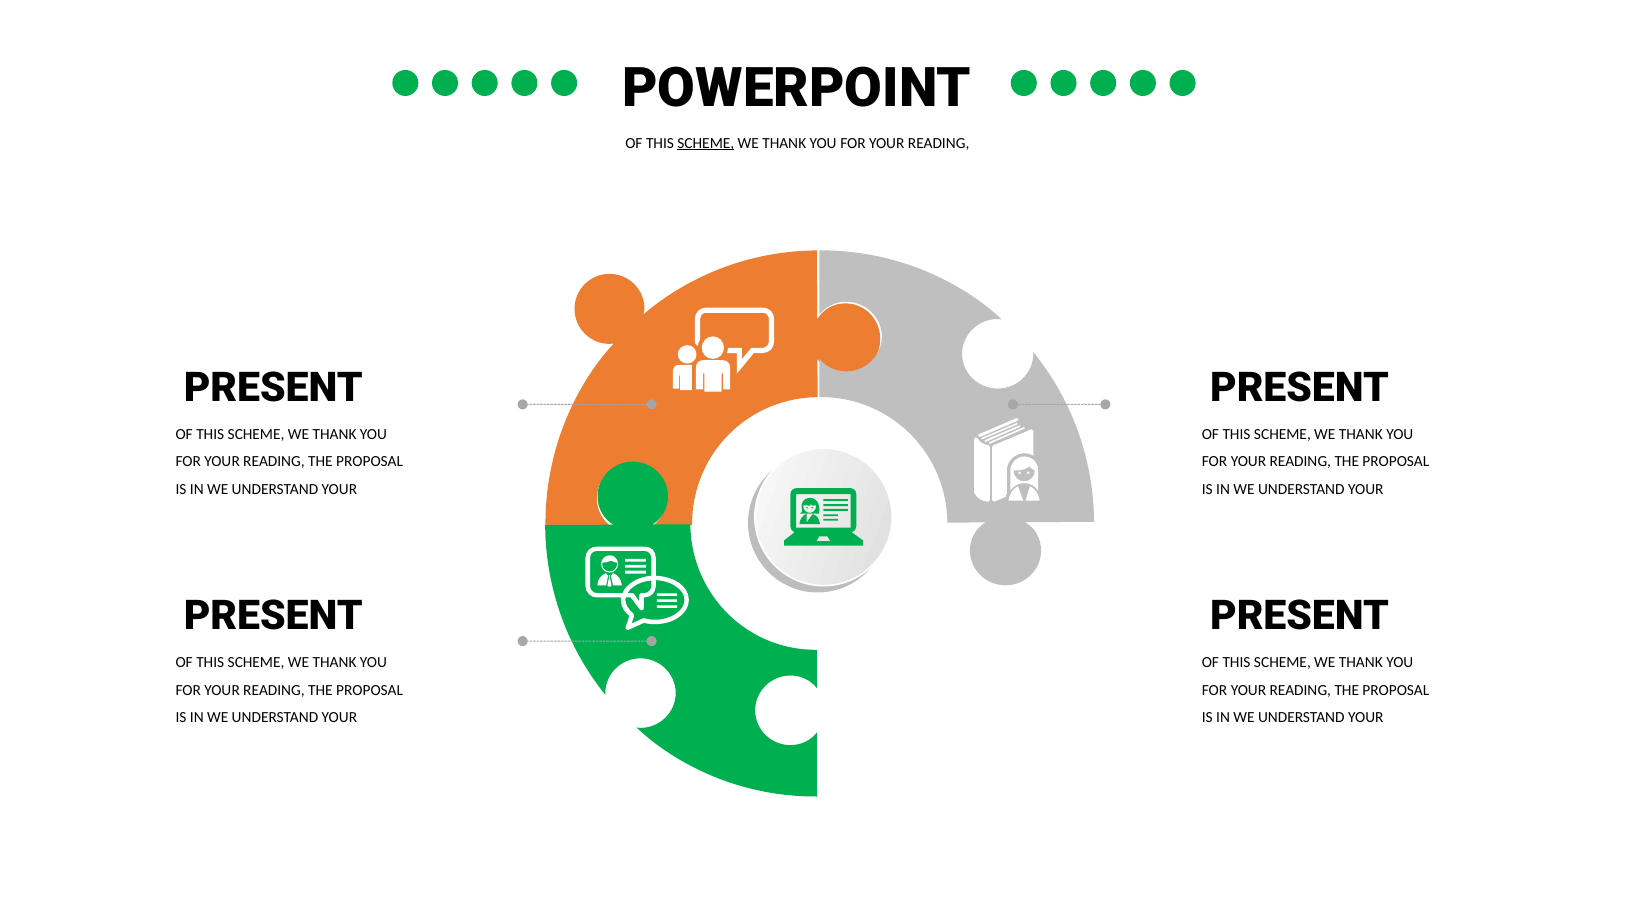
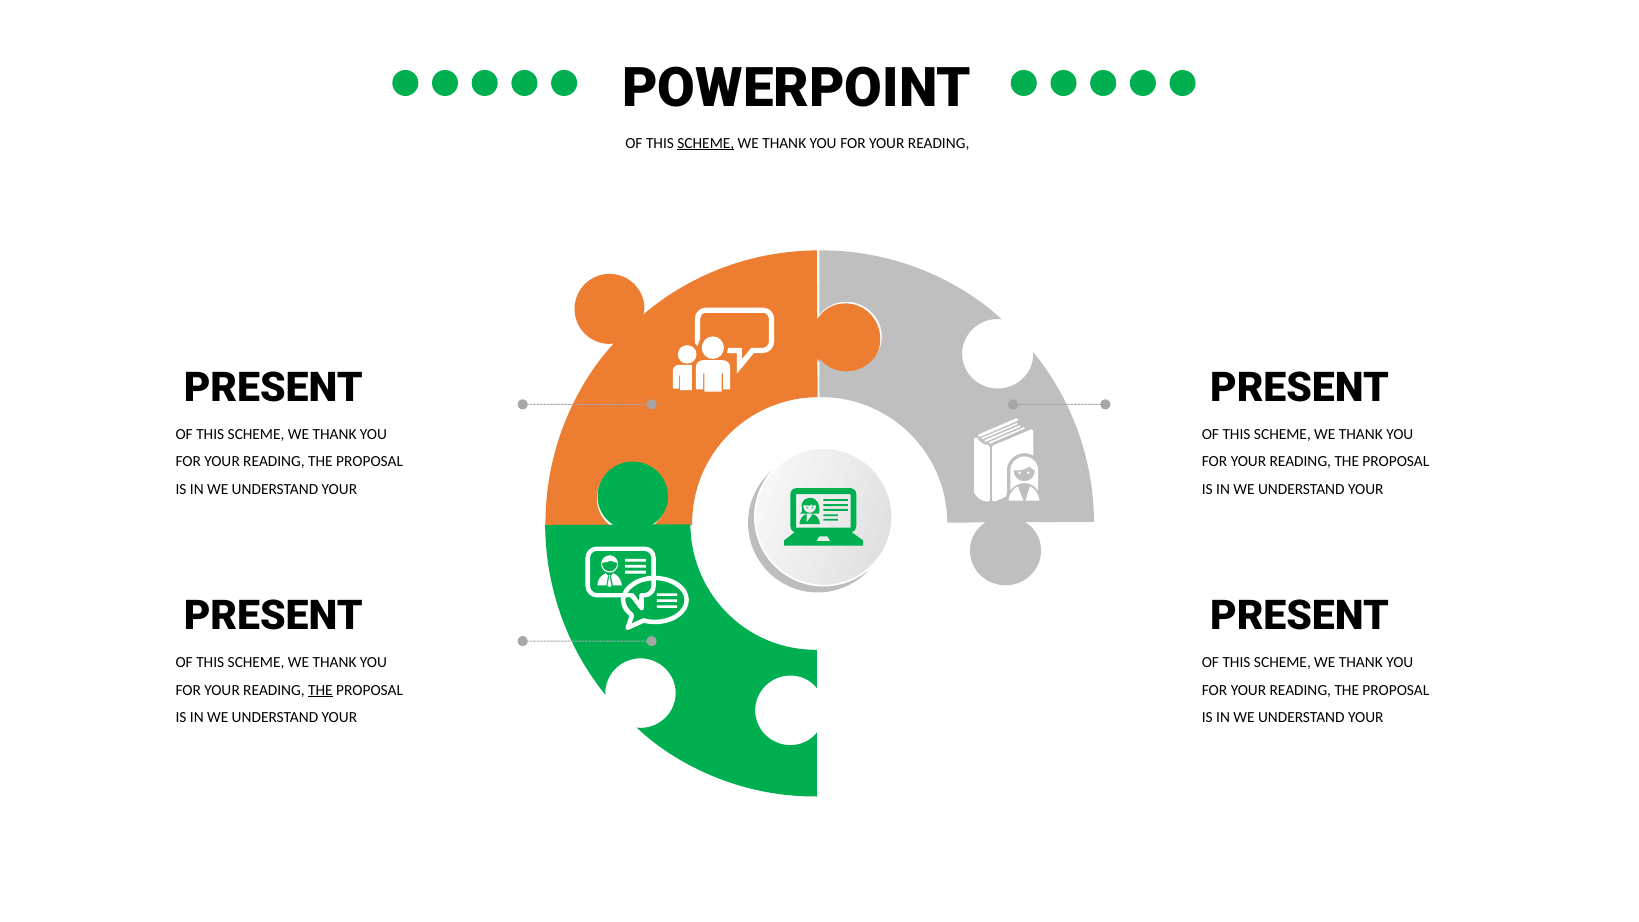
THE underline: none -> present (320, 690)
